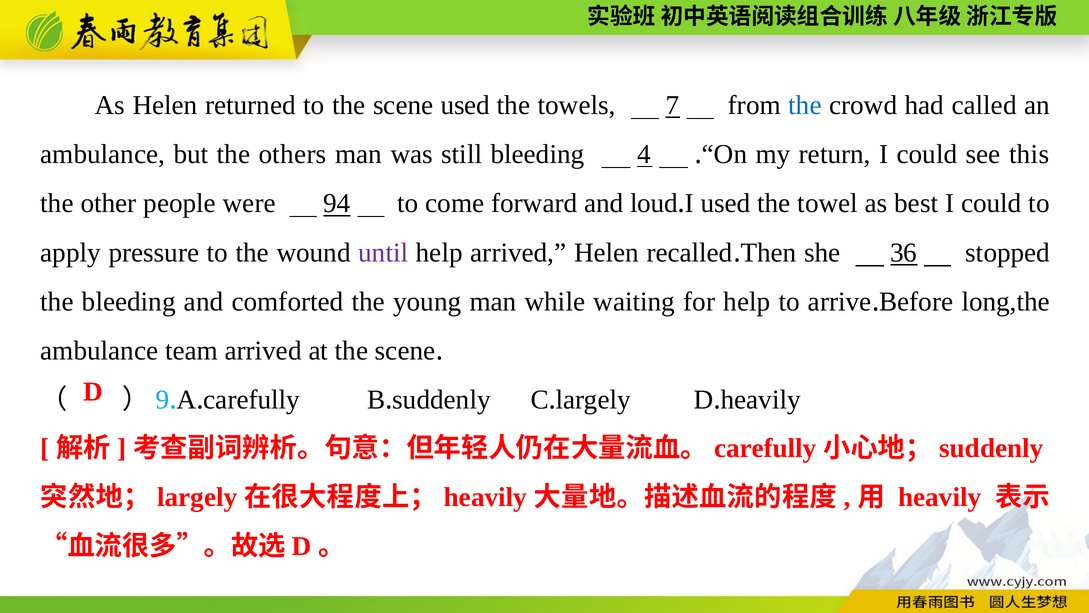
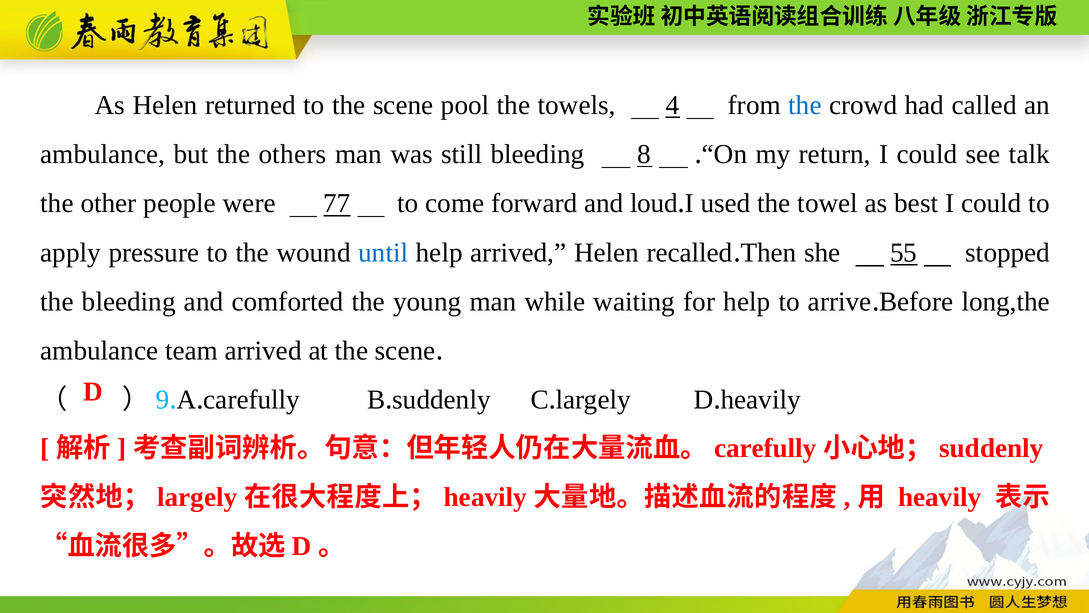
scene used: used -> pool (465, 105)
7: 7 -> 4 (672, 105)
4: 4 -> 8 (644, 154)
this: this -> talk (1029, 154)
94: 94 -> 77 (337, 203)
until colour: purple -> blue (383, 252)
36: 36 -> 55 (904, 252)
